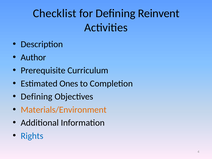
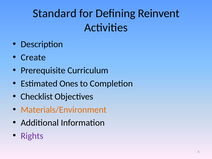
Checklist: Checklist -> Standard (55, 13)
Author: Author -> Create (33, 57)
Defining: Defining -> Checklist (37, 97)
Rights colour: blue -> purple (32, 136)
